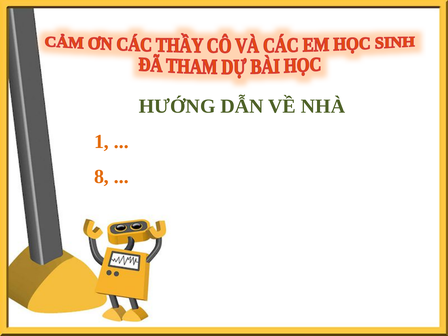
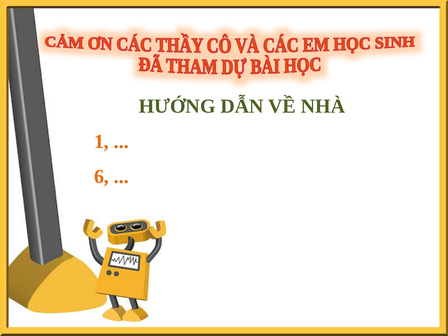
8: 8 -> 6 (101, 177)
